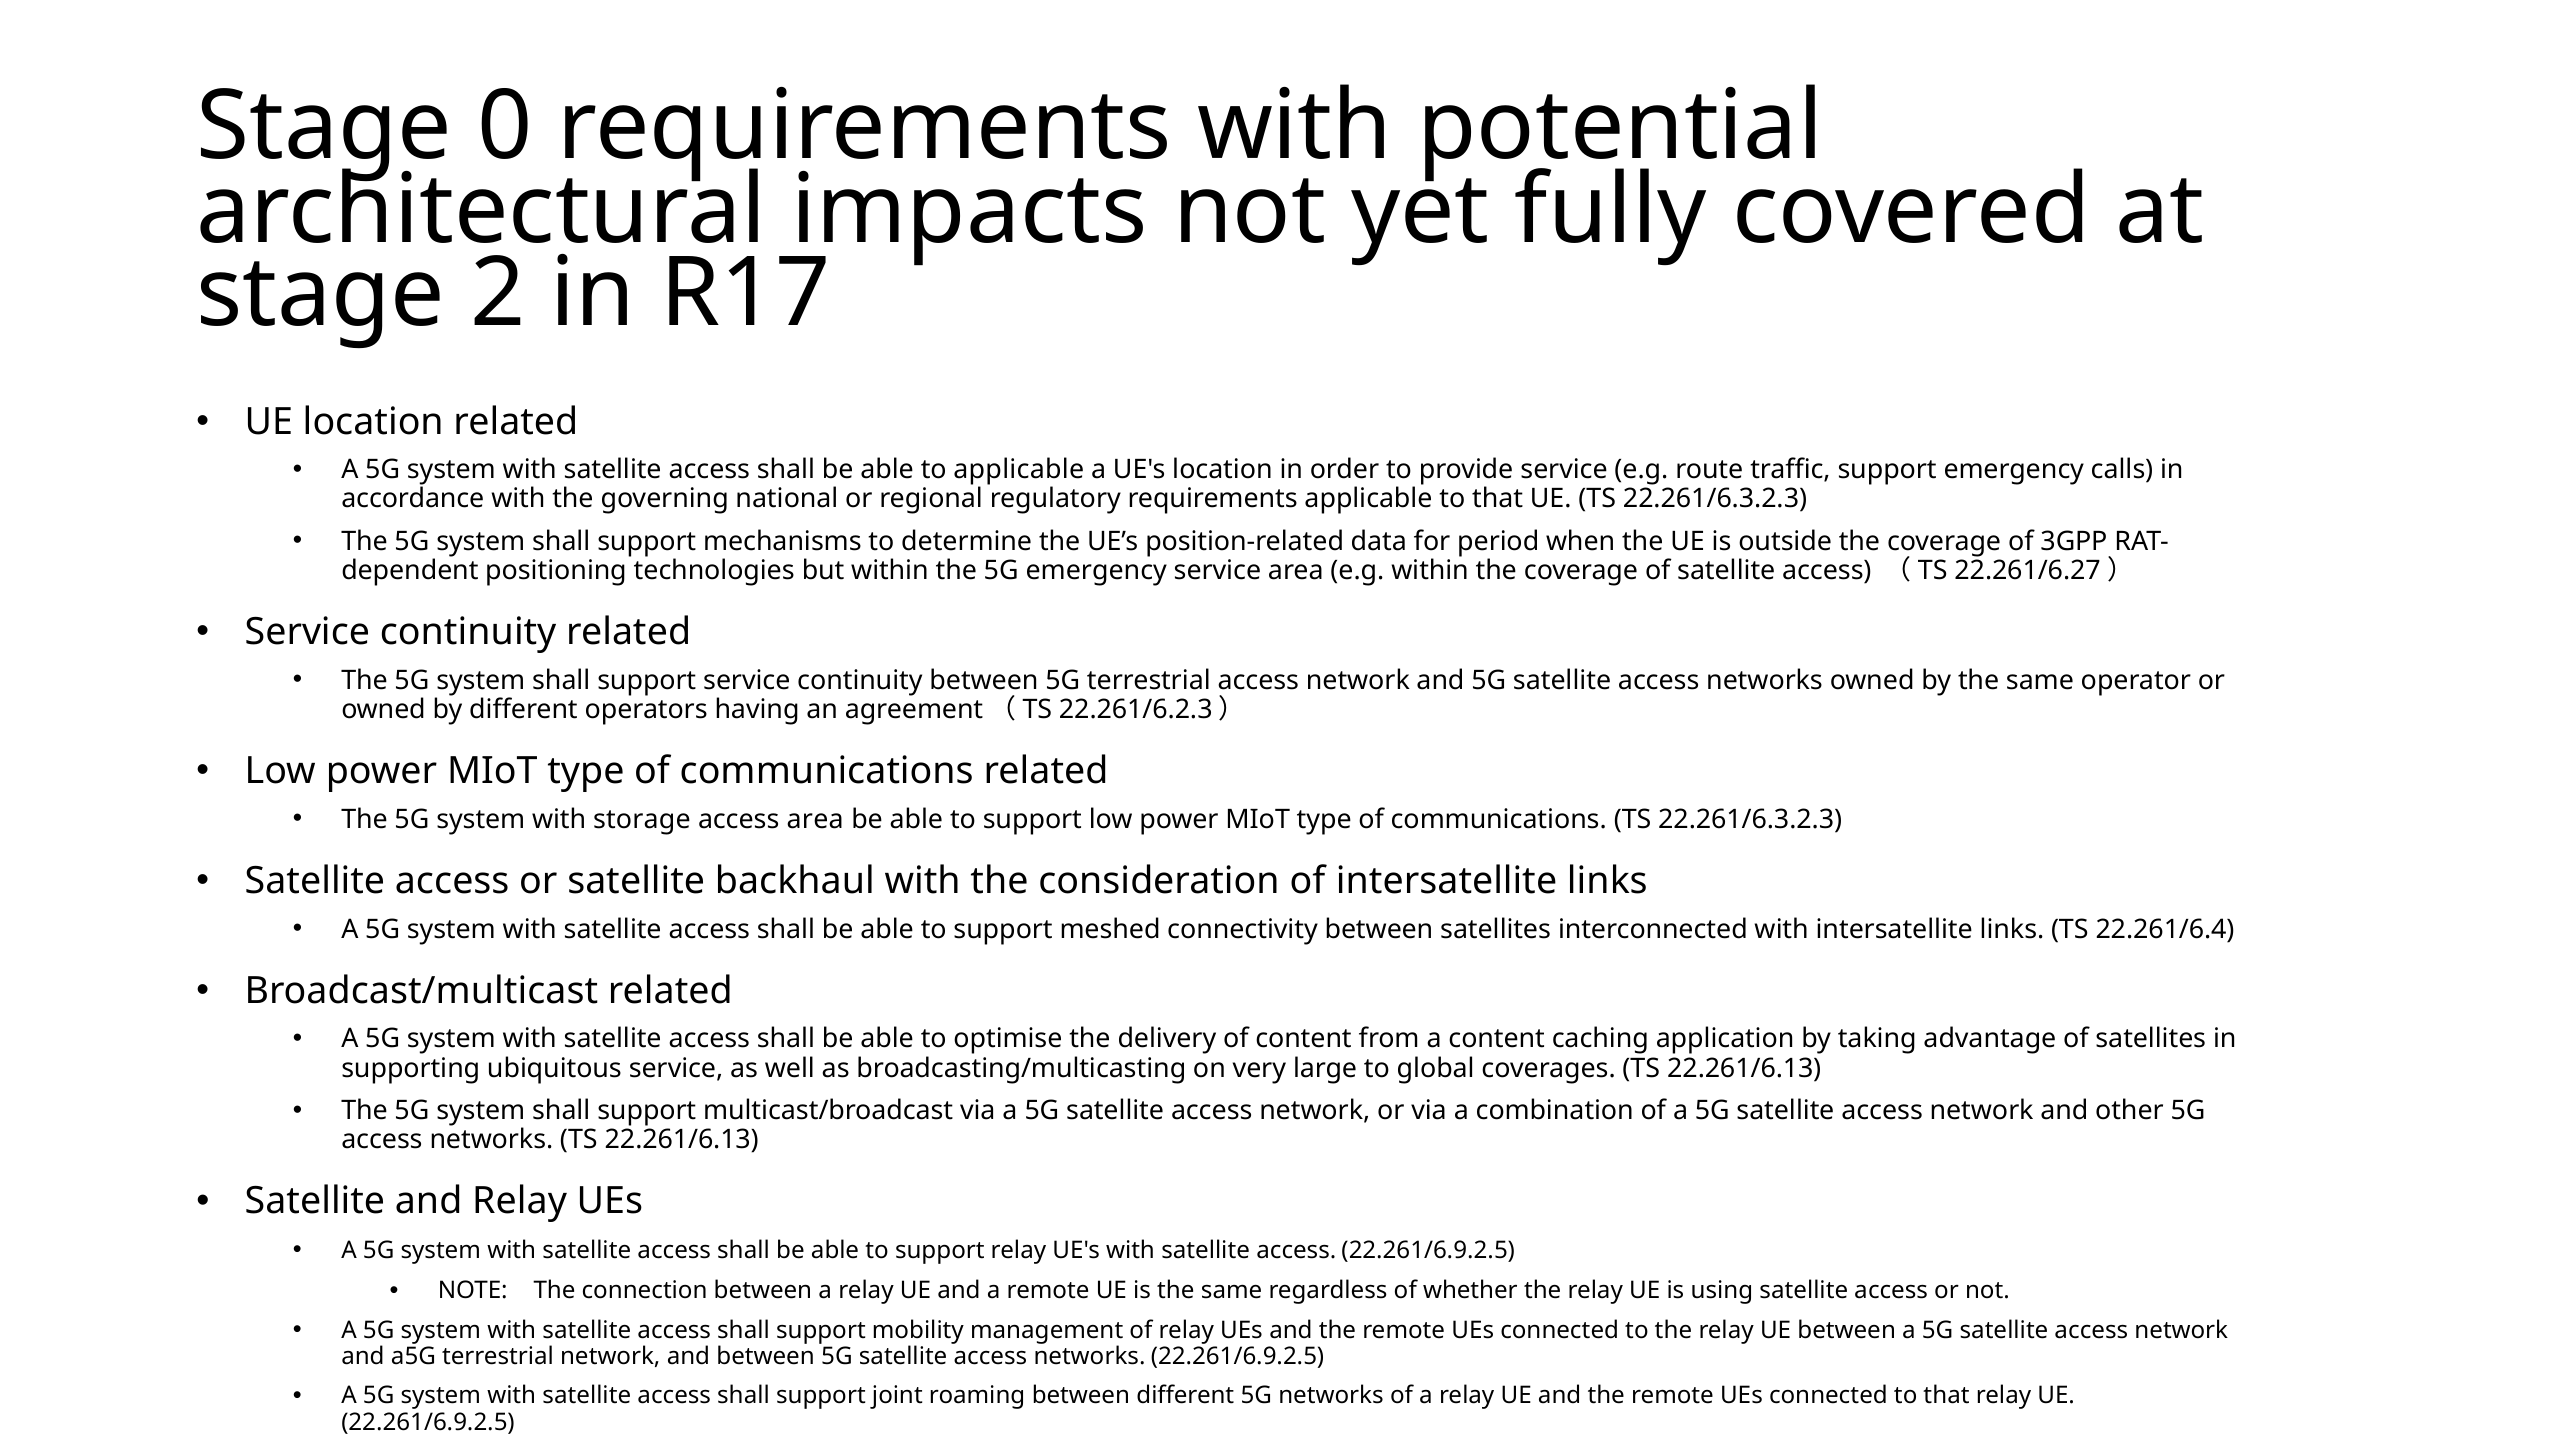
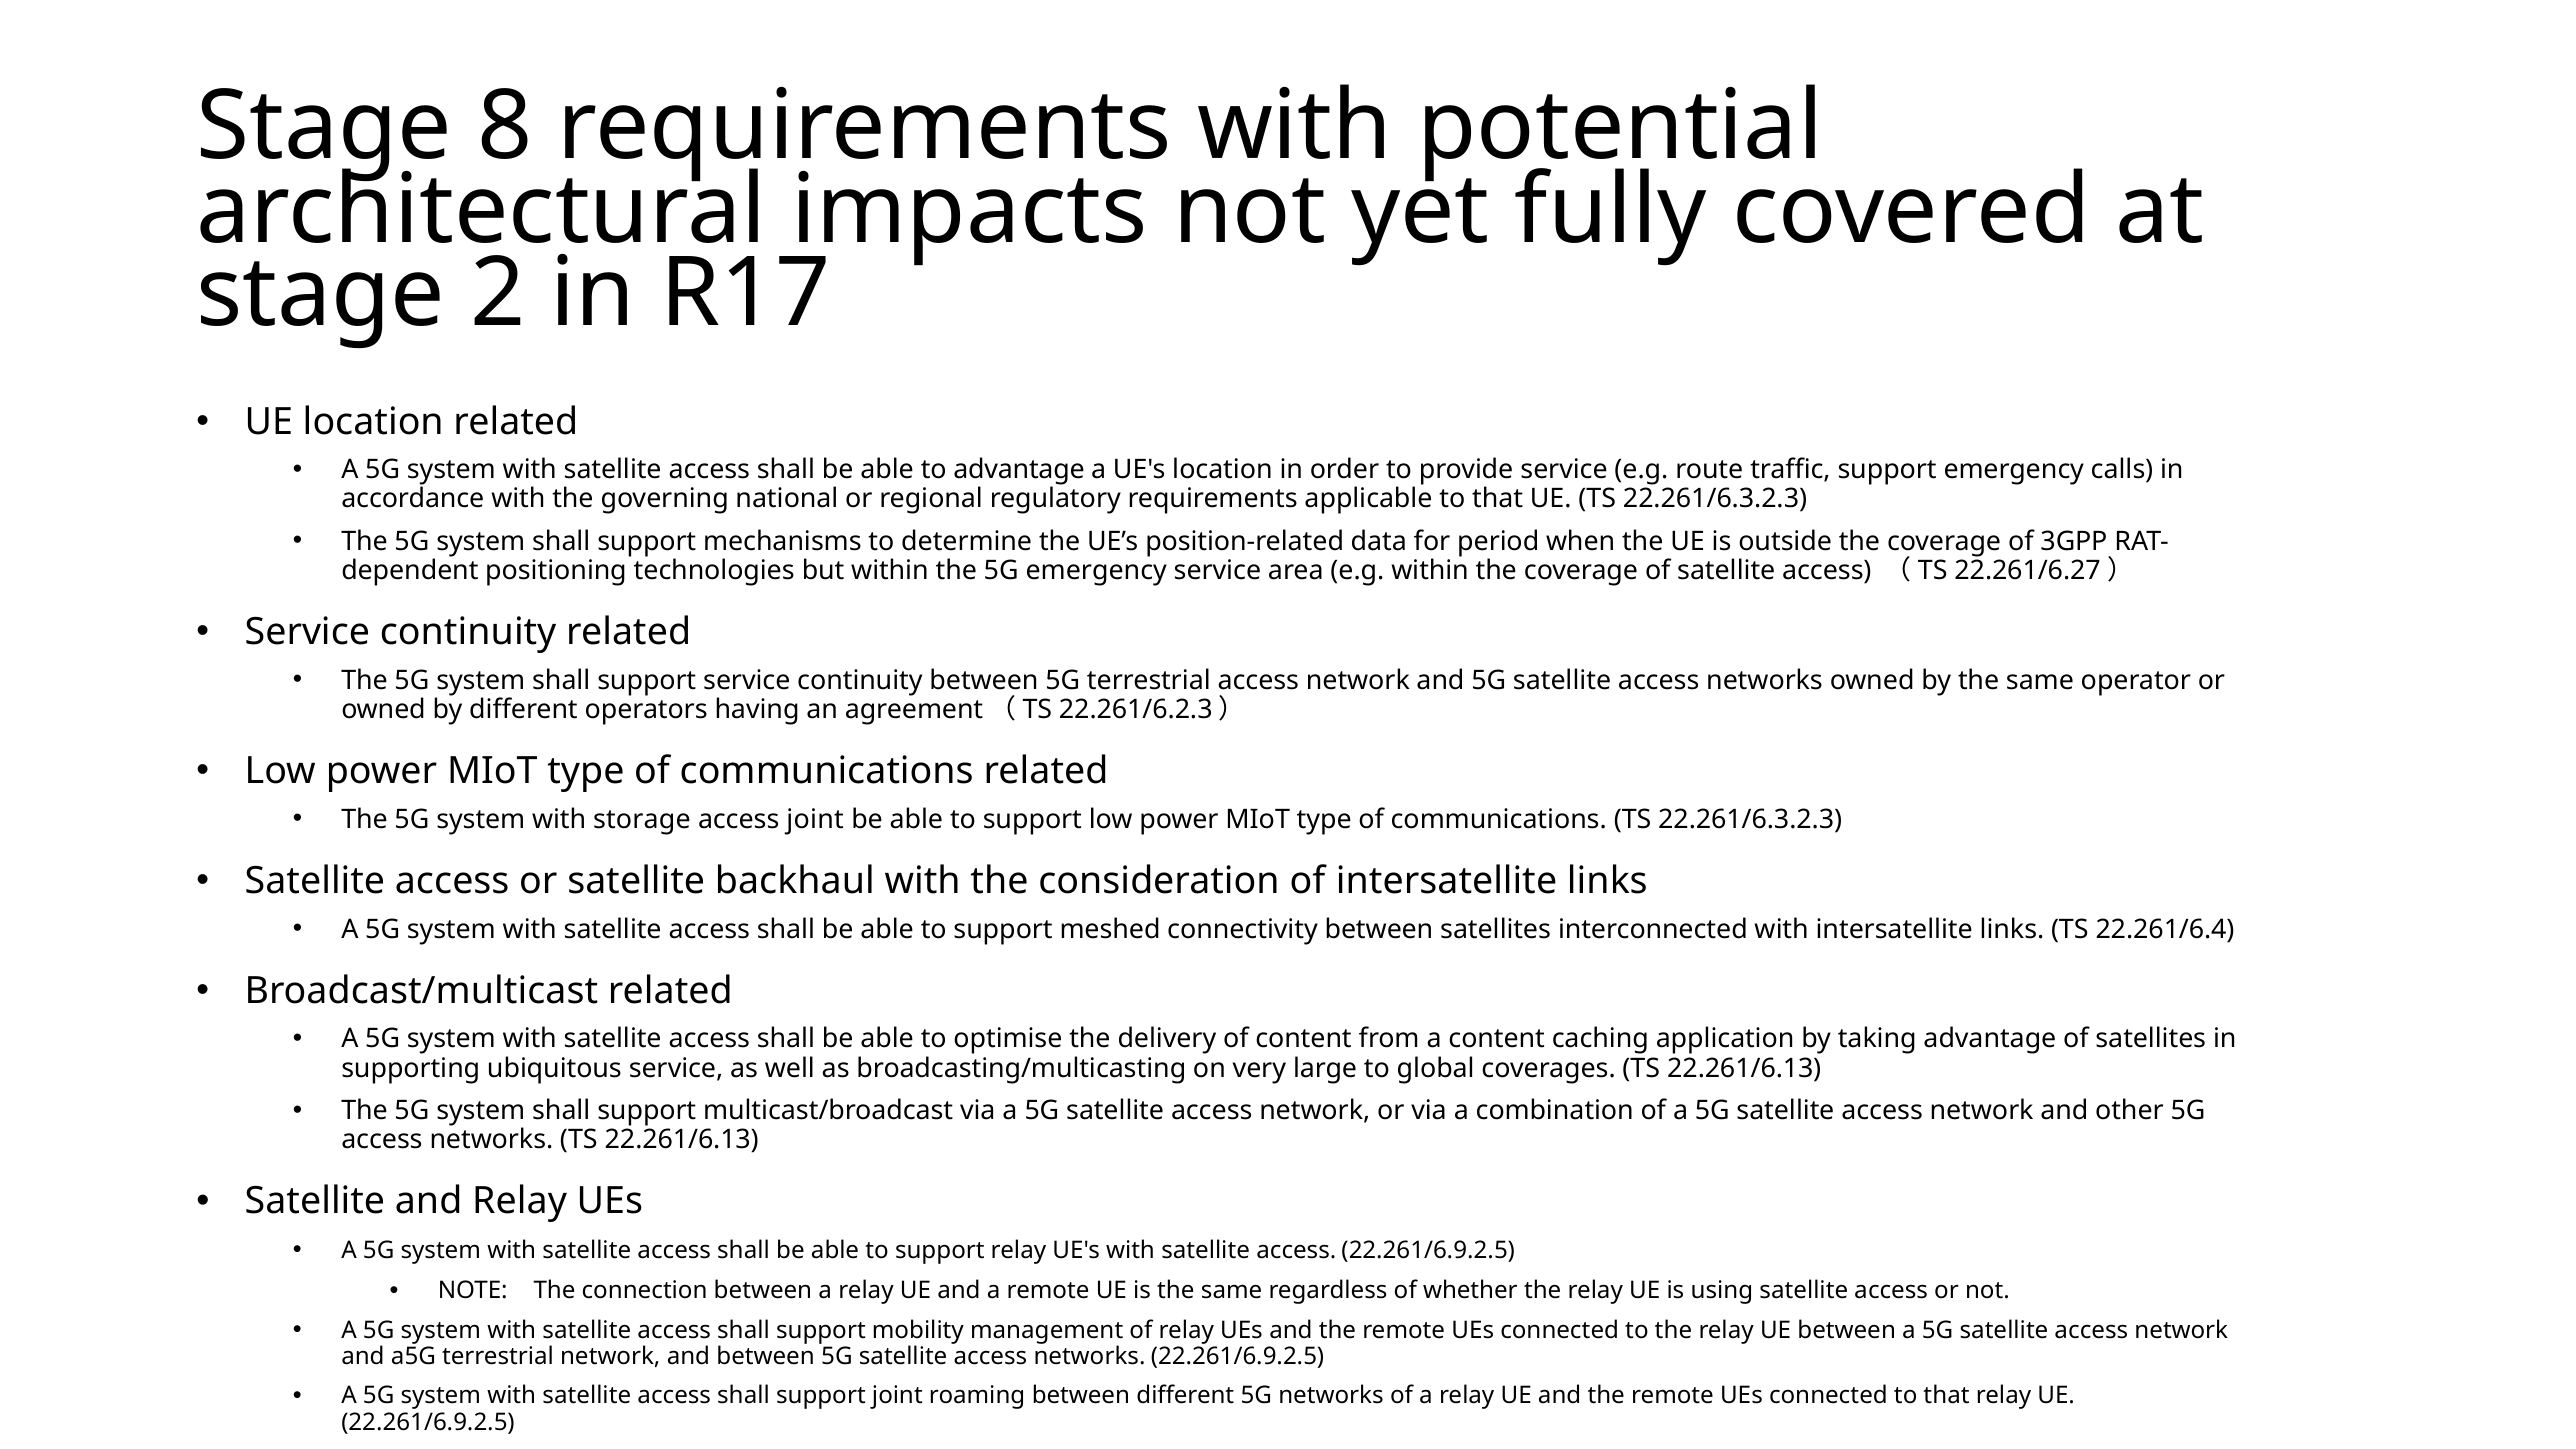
0: 0 -> 8 (505, 127)
to applicable: applicable -> advantage (1019, 470)
access area: area -> joint (815, 819)
